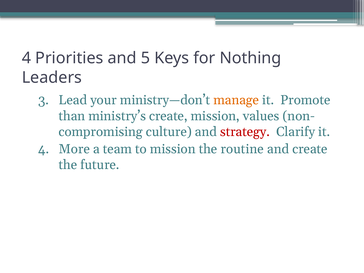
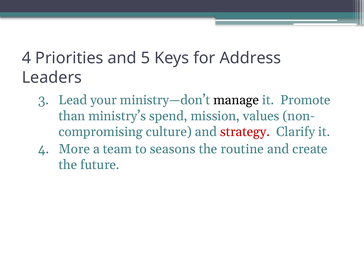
Nothing: Nothing -> Address (250, 58)
manage colour: orange -> black (236, 100)
ministry’s create: create -> spend (168, 116)
to mission: mission -> seasons (173, 149)
